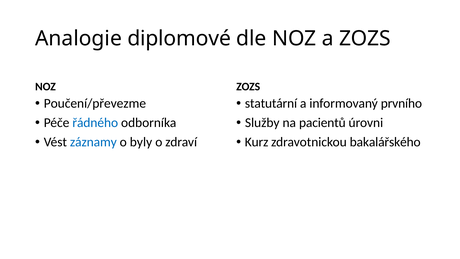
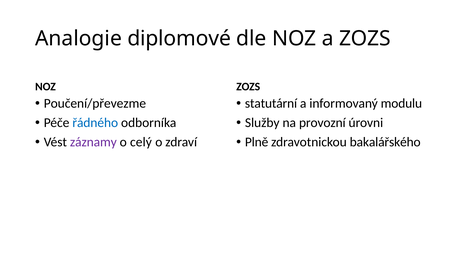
prvního: prvního -> modulu (401, 103)
pacientů: pacientů -> provozní (322, 123)
záznamy colour: blue -> purple (93, 142)
byly: byly -> celý (141, 142)
Kurz: Kurz -> Plně (257, 142)
